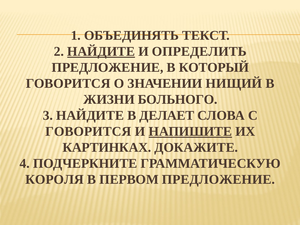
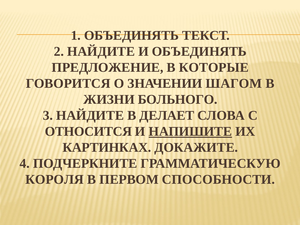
НАЙДИТЕ underline: present -> none (101, 52)
И ОПРЕДЕЛИТЬ: ОПРЕДЕЛИТЬ -> ОБЪЕДИНЯТЬ (199, 52)
КОТОРЫЙ: КОТОРЫЙ -> КОТОРЫЕ (214, 68)
НИЩИЙ: НИЩИЙ -> ШАГОМ (234, 84)
ГОВОРИТСЯ: ГОВОРИТСЯ -> ОТНОСИТСЯ (89, 132)
ПЕРВОМ ПРЕДЛОЖЕНИЕ: ПРЕДЛОЖЕНИЕ -> СПОСОБНОСТИ (219, 180)
